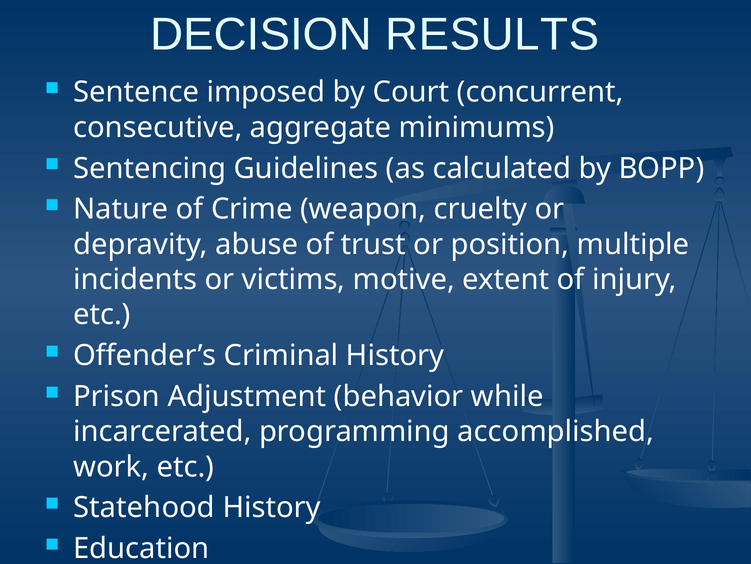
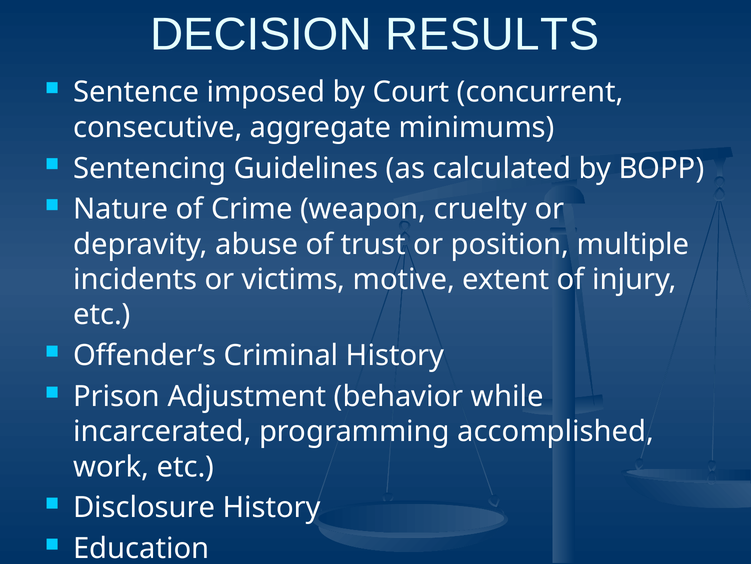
Statehood: Statehood -> Disclosure (144, 507)
